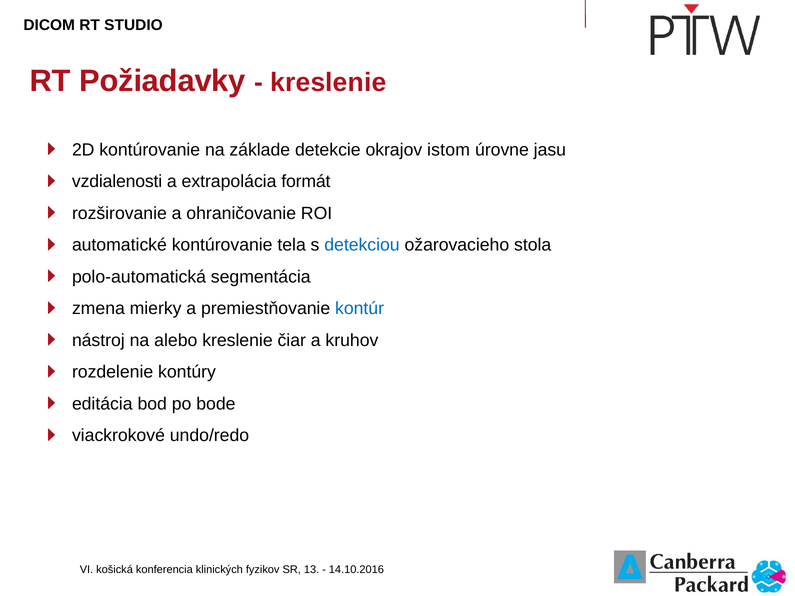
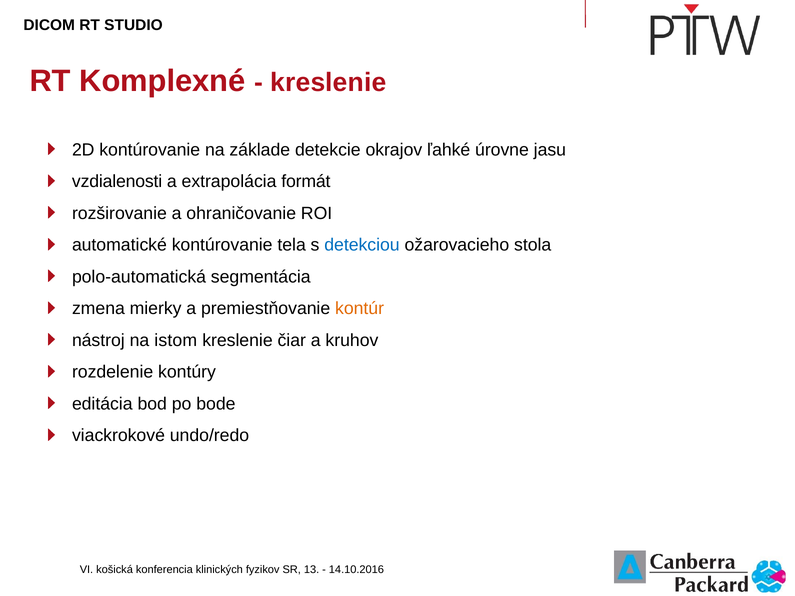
Požiadavky: Požiadavky -> Komplexné (162, 81)
istom: istom -> ľahké (449, 150)
kontúr colour: blue -> orange (360, 309)
alebo: alebo -> istom (176, 341)
